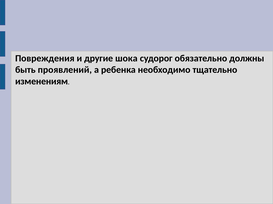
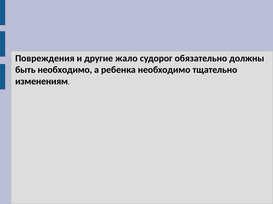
шока: шока -> жало (126, 58)
быть проявлений: проявлений -> необходимо (65, 70)
